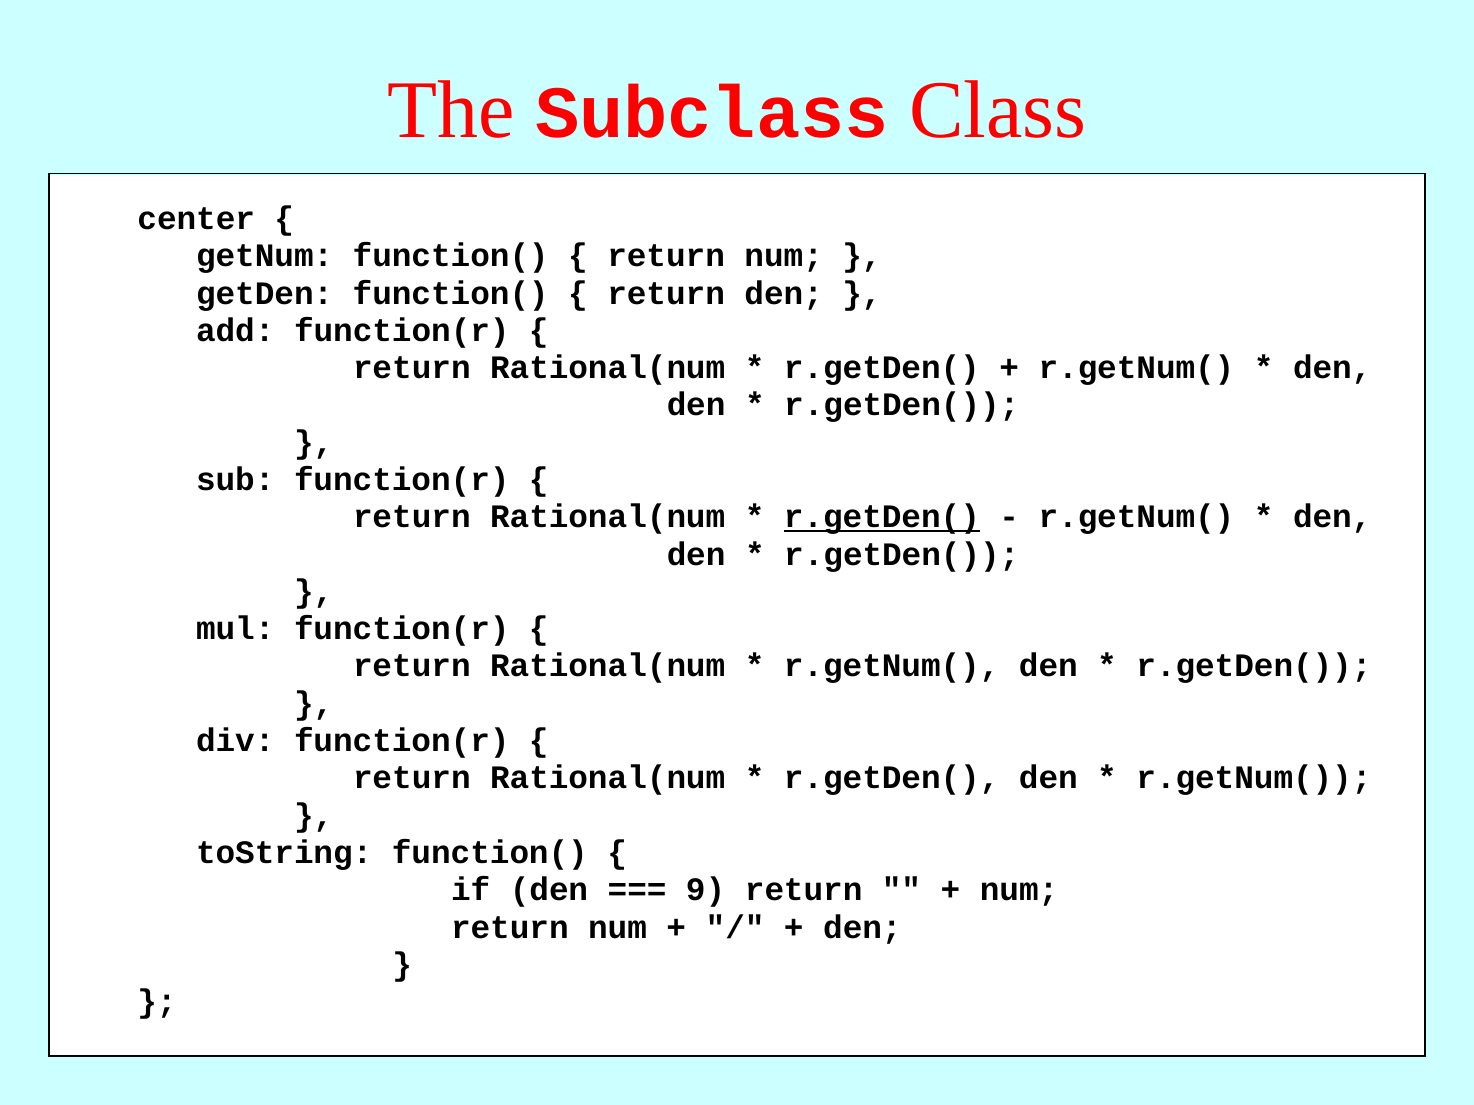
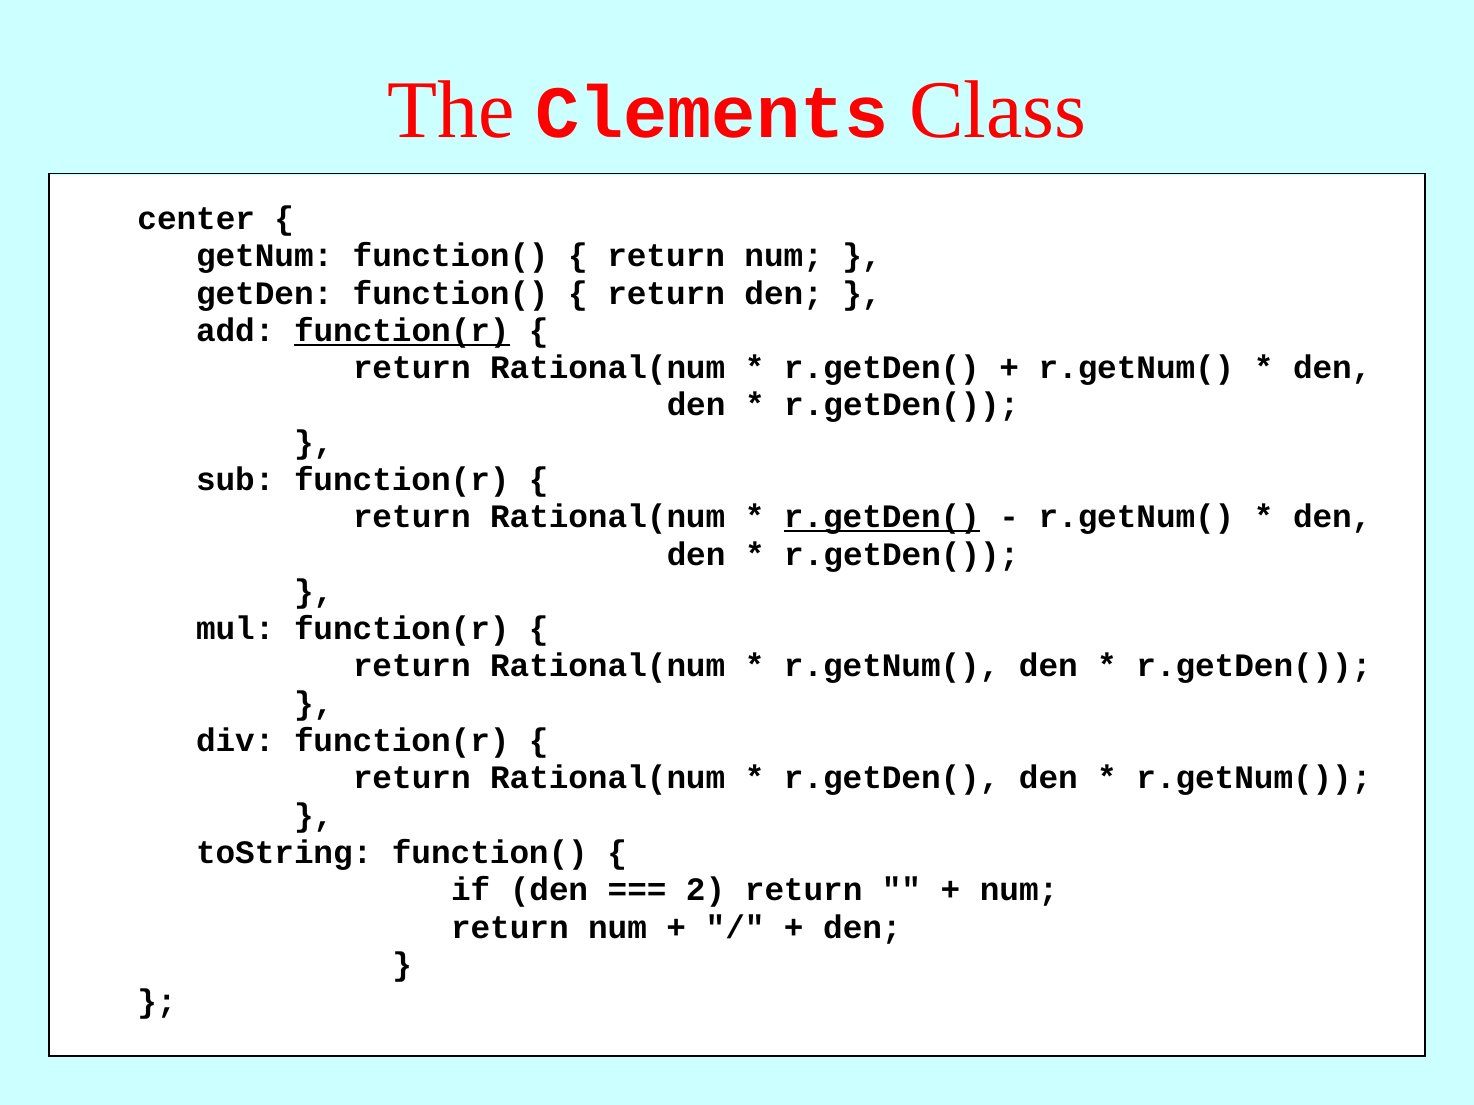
Subclass: Subclass -> Clements (712, 113)
function(r underline: none -> present (402, 331)
9: 9 -> 2 (706, 890)
